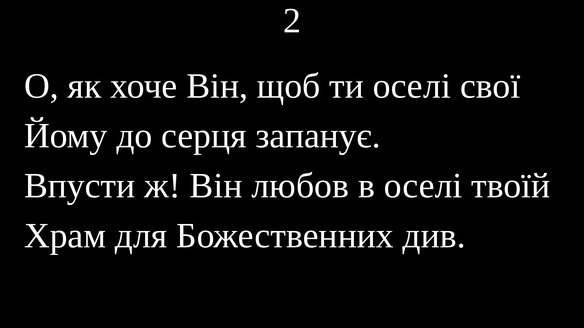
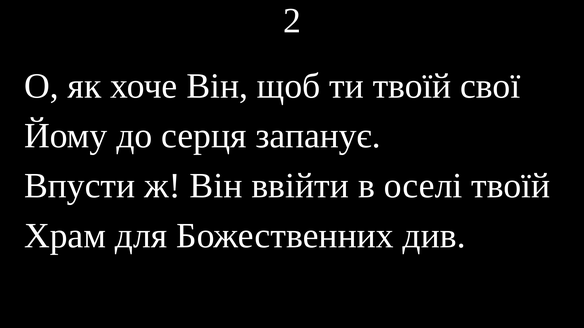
ти оселі: оселі -> твоїй (412, 86)
любов: любов -> ввійти (300, 186)
